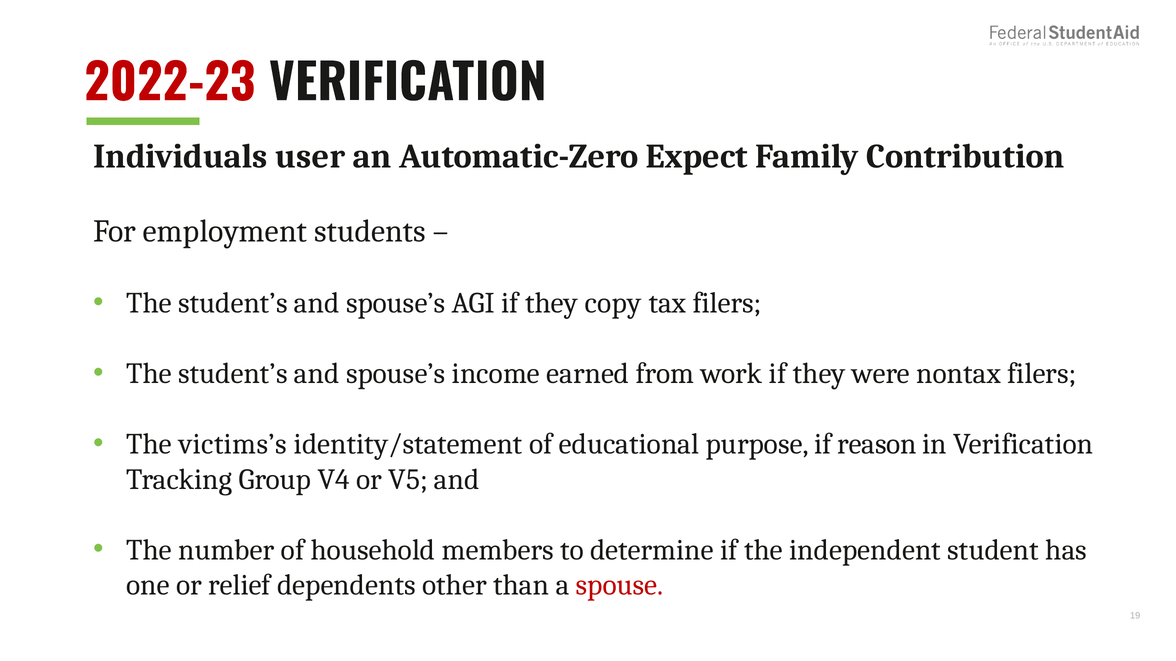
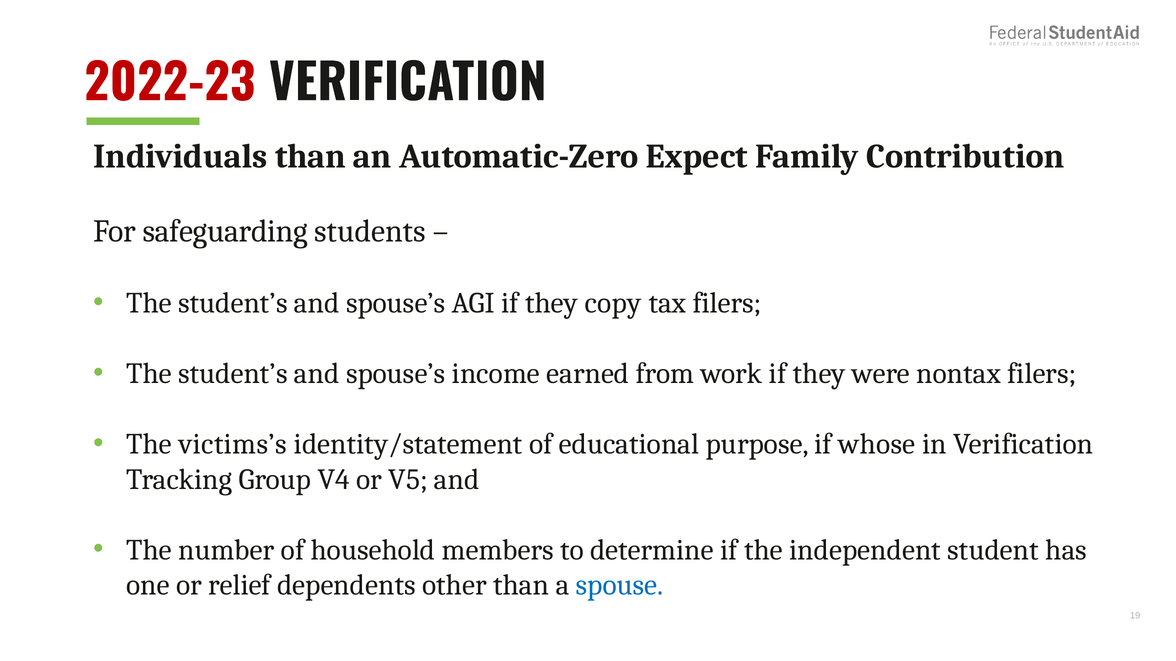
Individuals user: user -> than (310, 157)
employment: employment -> safeguarding (225, 231)
reason: reason -> whose (877, 444)
spouse colour: red -> blue (620, 586)
